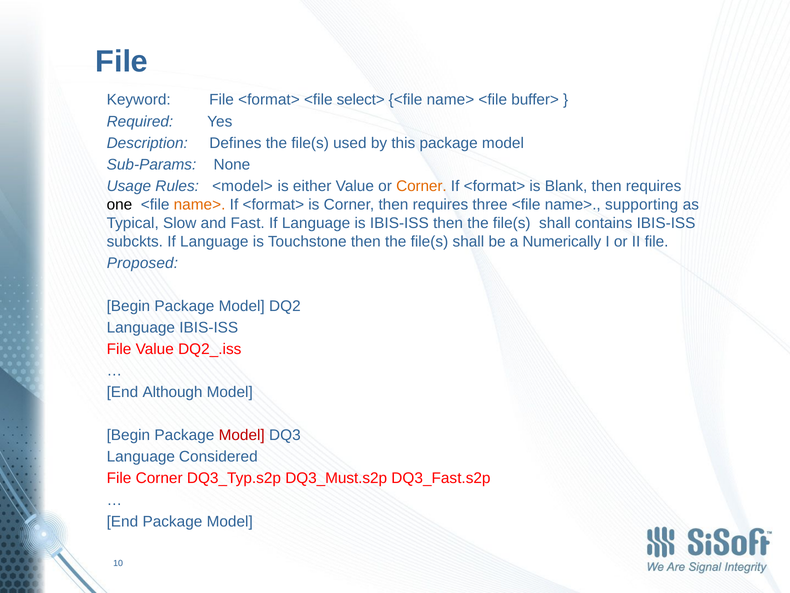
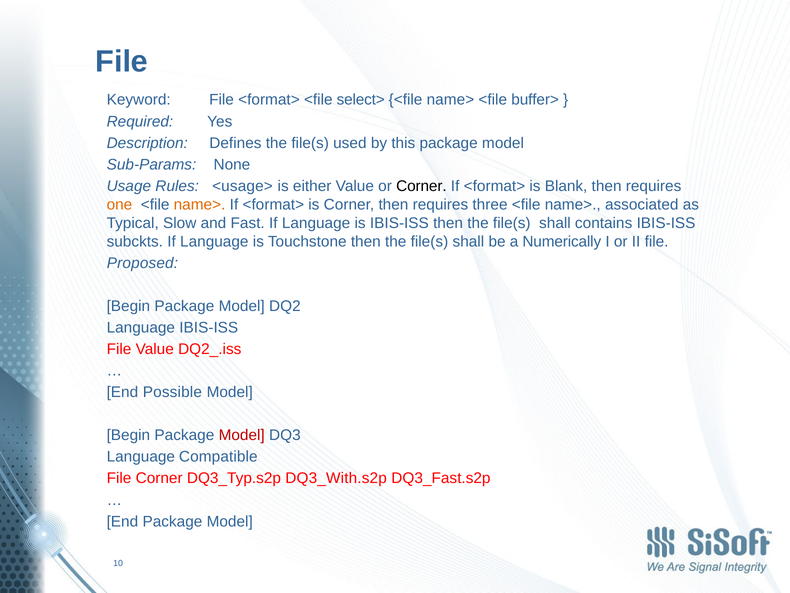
<model>: <model> -> <usage> (242, 186)
Corner colour: orange -> black (421, 186)
one colour: black -> orange (119, 204)
supporting: supporting -> associated (642, 204)
Although: Although -> Possible (172, 392)
Considered: Considered -> Compatible (218, 456)
DQ3_Must.s2p: DQ3_Must.s2p -> DQ3_With.s2p (336, 478)
